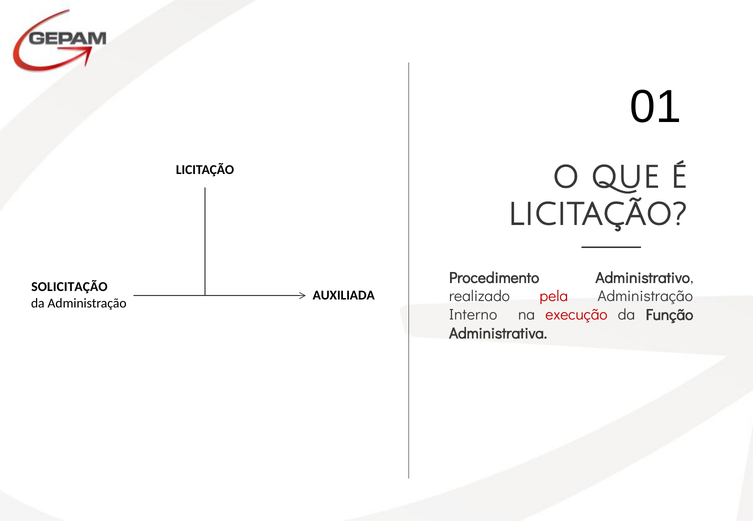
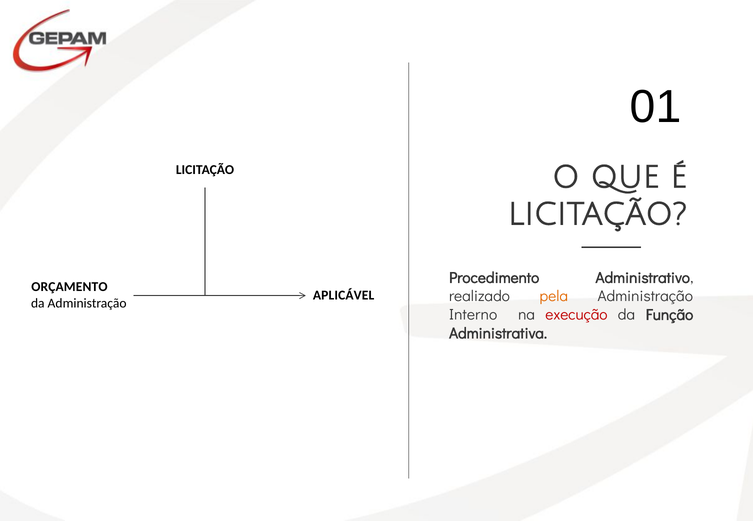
SOLICITAÇÃO: SOLICITAÇÃO -> ORÇAMENTO (69, 287)
AUXILIADA: AUXILIADA -> APLICÁVEL (344, 295)
pela colour: red -> orange (554, 296)
